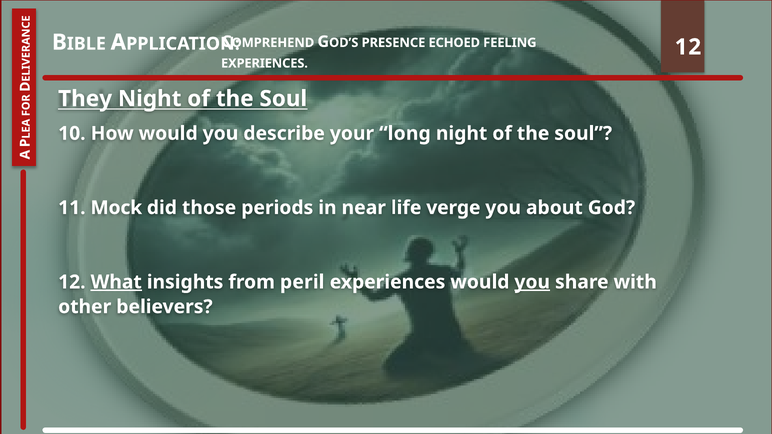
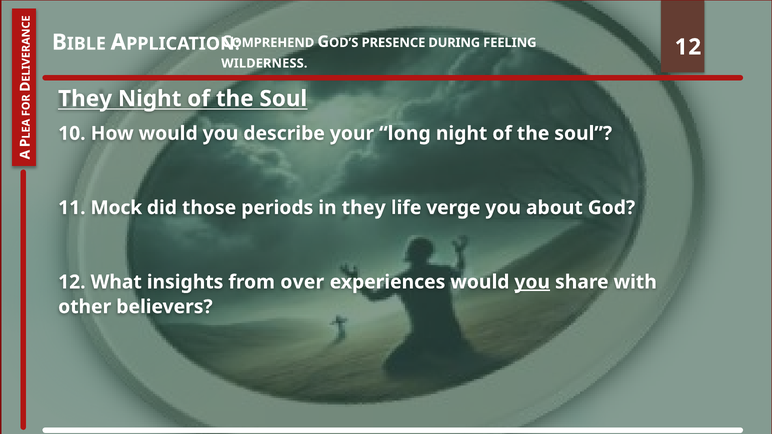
ECHOED: ECHOED -> DURING (454, 43)
EXPERIENCES: EXPERIENCES -> WILDERNESS (264, 63)
in near: near -> they (364, 208)
What underline: present -> none (116, 282)
peril: peril -> over (302, 282)
